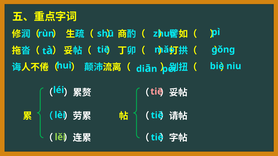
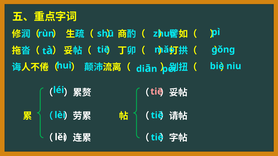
lěi colour: light green -> white (60, 137)
